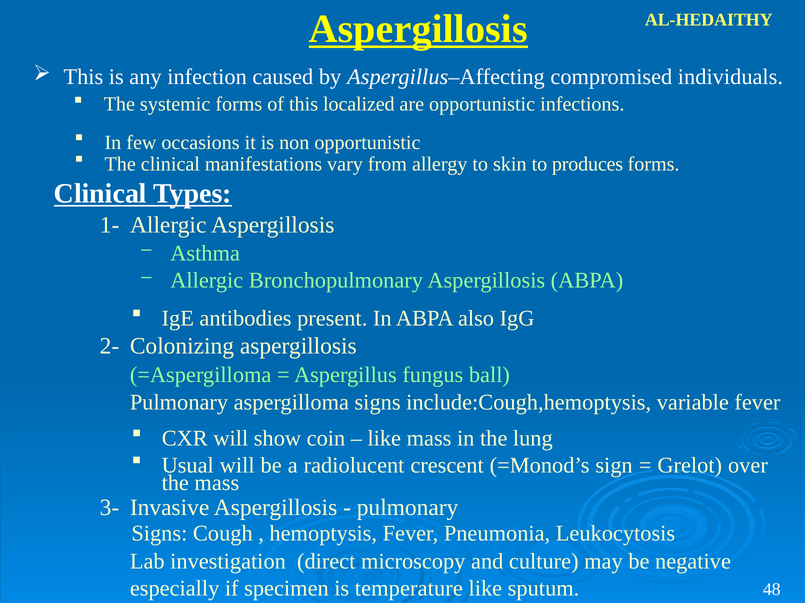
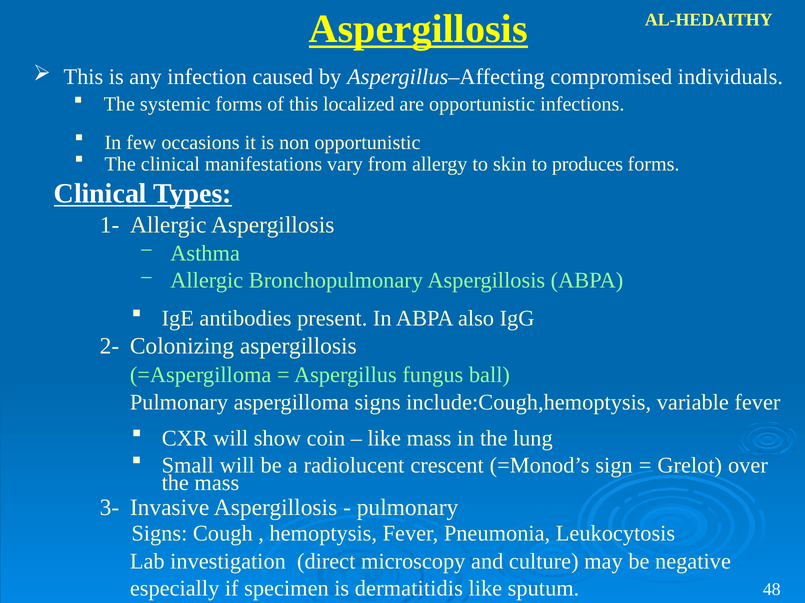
Usual: Usual -> Small (188, 466)
temperature: temperature -> dermatitidis (409, 589)
